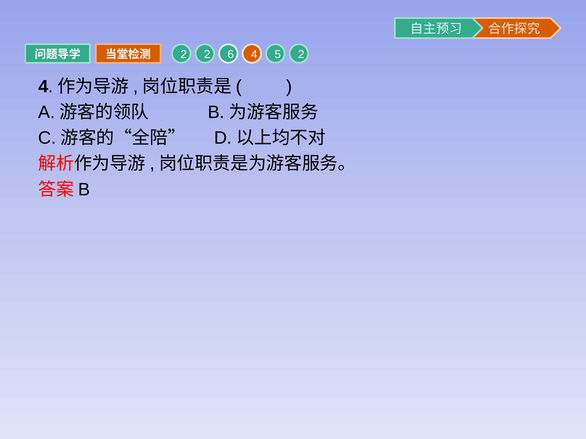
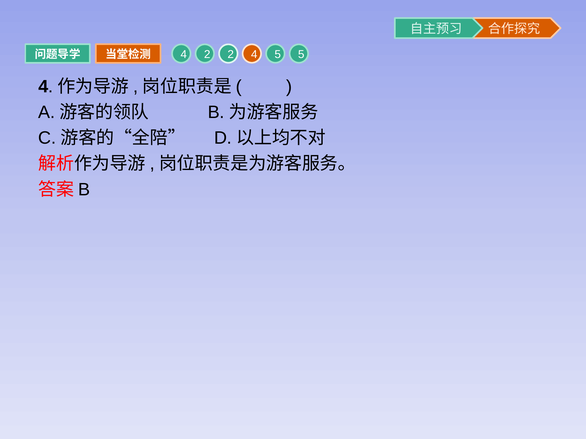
2: 2 -> 4 (184, 54)
2 6: 6 -> 2 (231, 54)
5 2: 2 -> 5 (301, 54)
